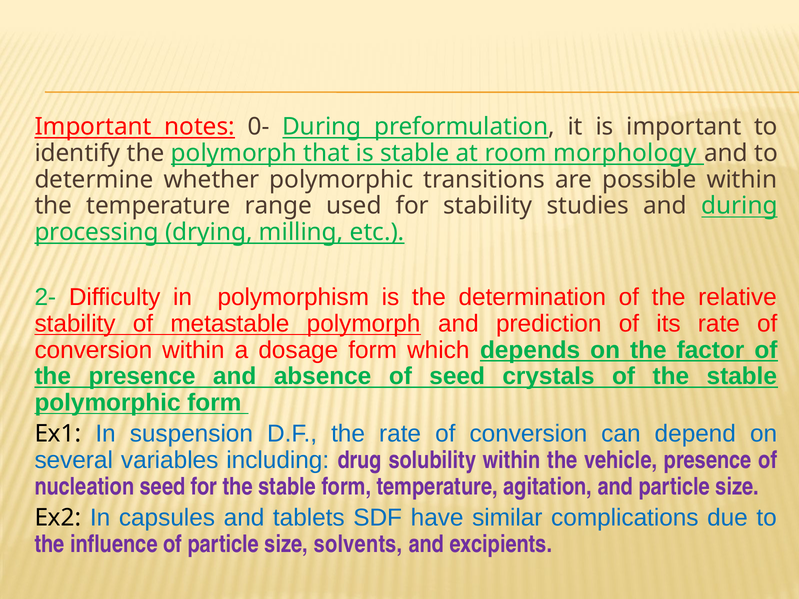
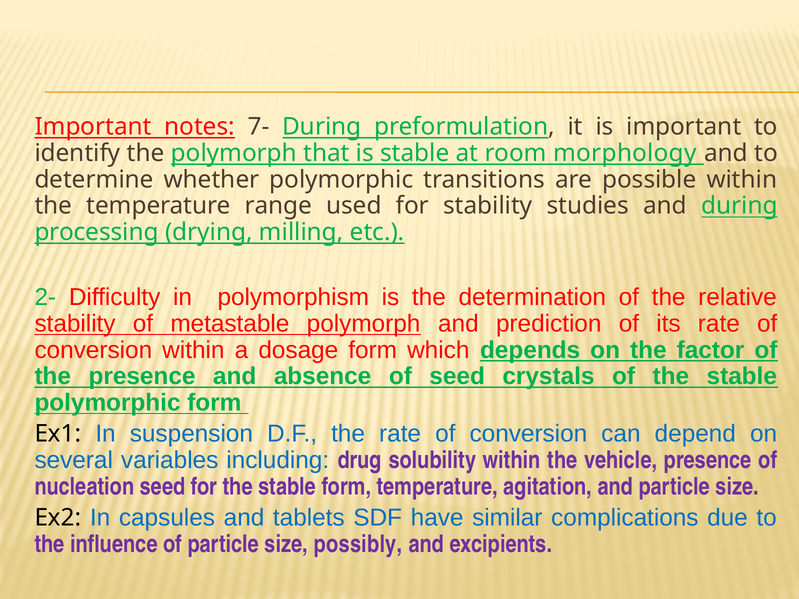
0-: 0- -> 7- (259, 127)
solvents: solvents -> possibly (358, 544)
